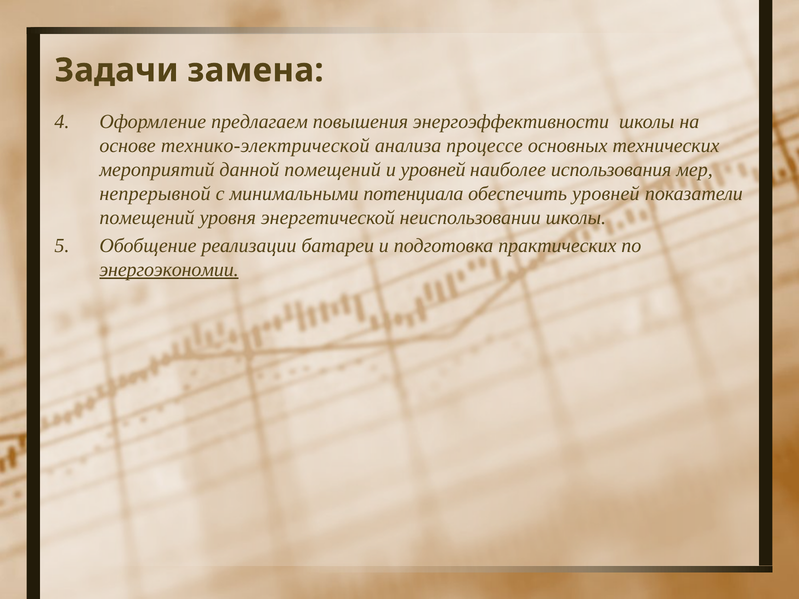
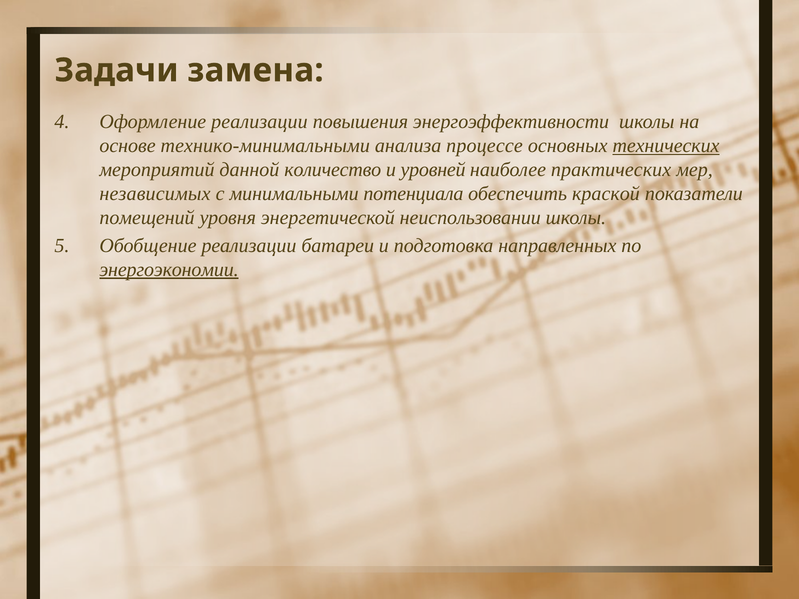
Оформление предлагаем: предлагаем -> реализации (259, 122)
технико-электрической: технико-электрической -> технико-минимальными (265, 146)
технических underline: none -> present (666, 146)
данной помещений: помещений -> количество (333, 170)
использования: использования -> практических (611, 170)
непрерывной: непрерывной -> независимых (155, 194)
обеспечить уровней: уровней -> краской (606, 194)
практических: практических -> направленных (557, 246)
